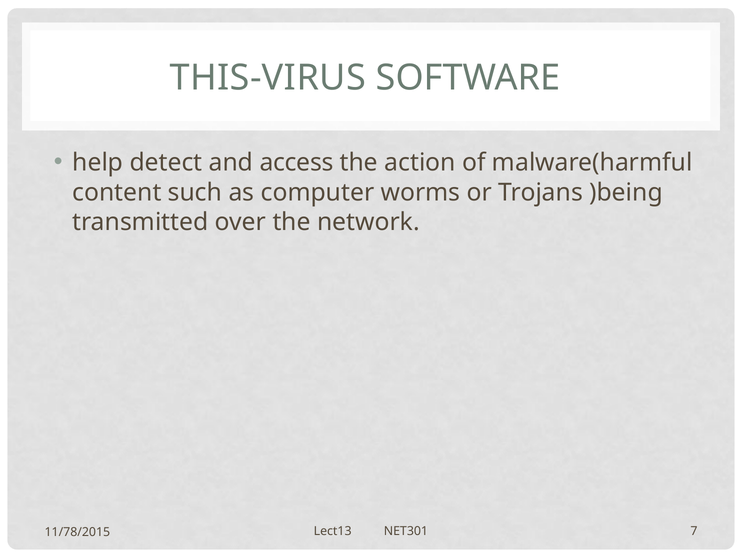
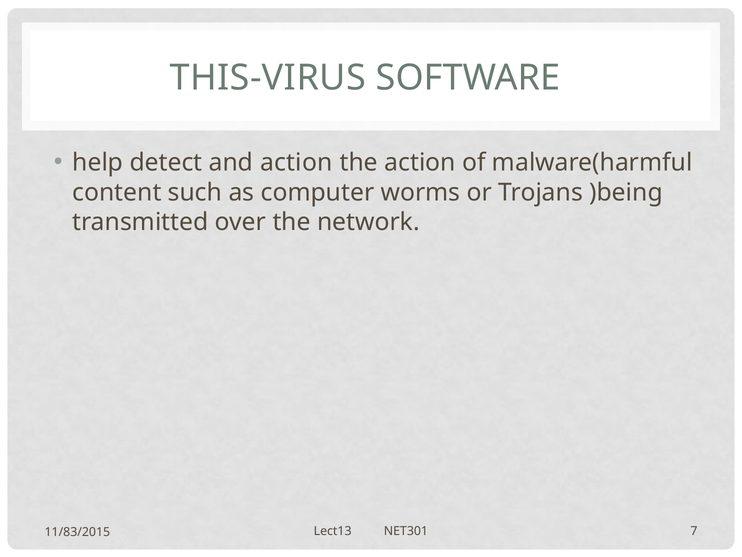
and access: access -> action (296, 162)
11/78/2015: 11/78/2015 -> 11/83/2015 (77, 531)
